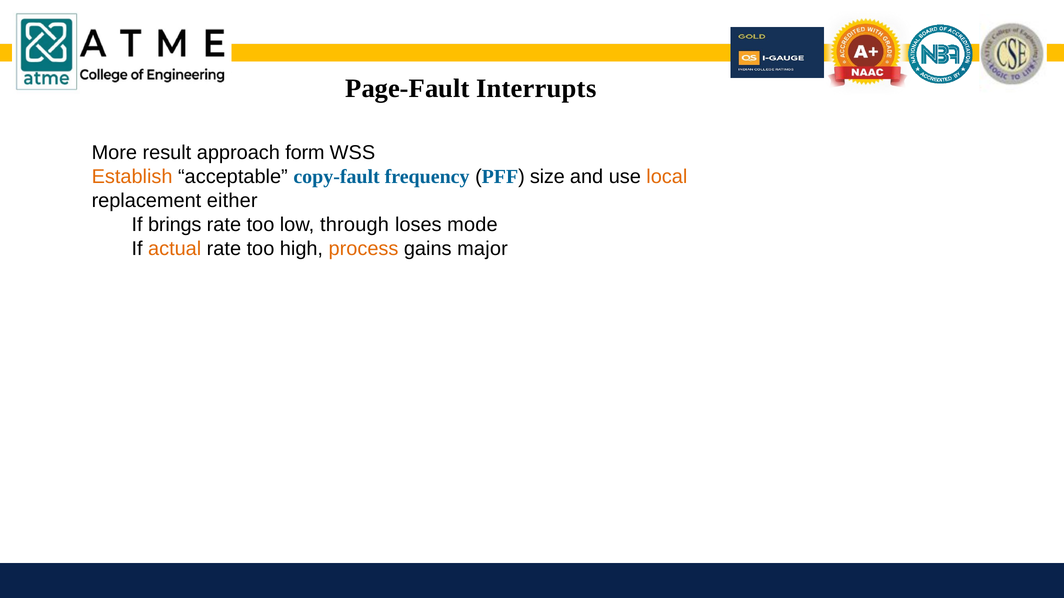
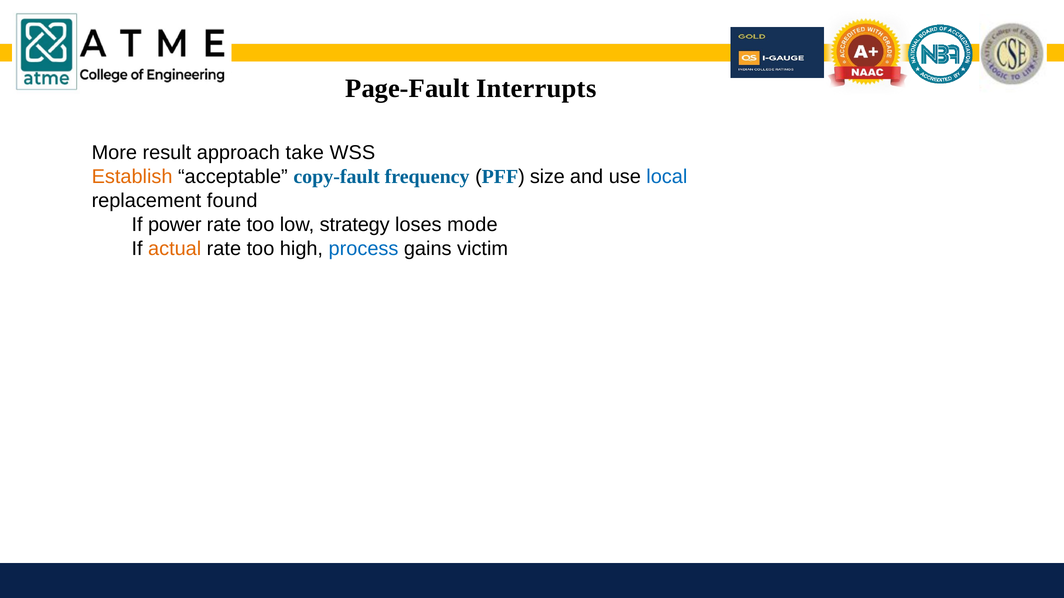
form: form -> take (305, 153)
local colour: orange -> blue (667, 177)
either: either -> found (232, 201)
brings: brings -> power (175, 225)
through: through -> strategy (355, 225)
process colour: orange -> blue (364, 249)
major: major -> victim (483, 249)
